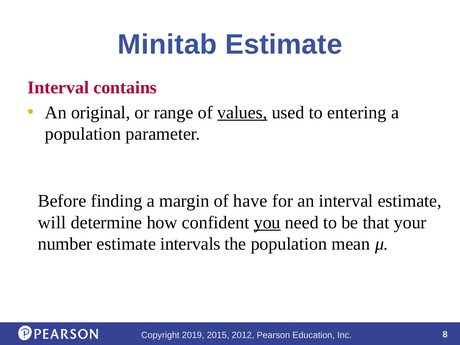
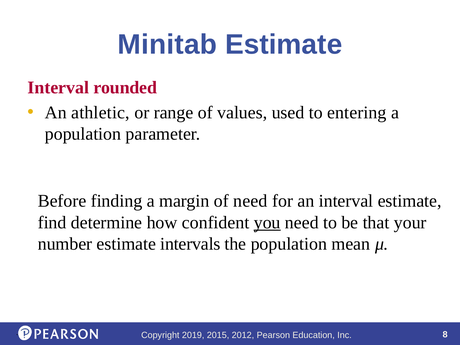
contains: contains -> rounded (125, 88)
original: original -> athletic (100, 113)
values underline: present -> none (242, 113)
of have: have -> need (250, 201)
will: will -> find (52, 222)
